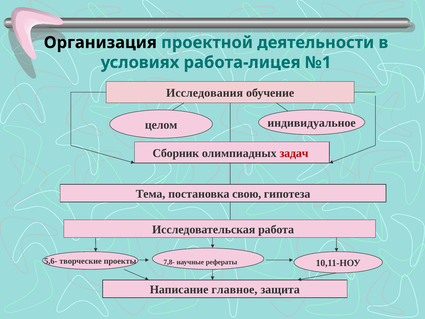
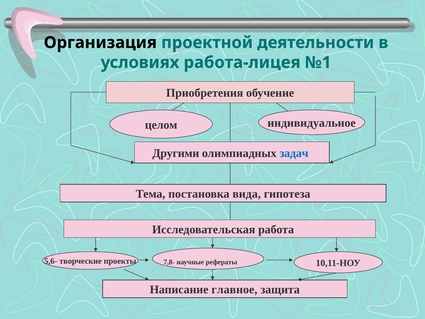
Исследования: Исследования -> Приобретения (205, 93)
Сборник: Сборник -> Другими (176, 153)
задач colour: red -> blue (294, 153)
свою: свою -> вида (247, 194)
